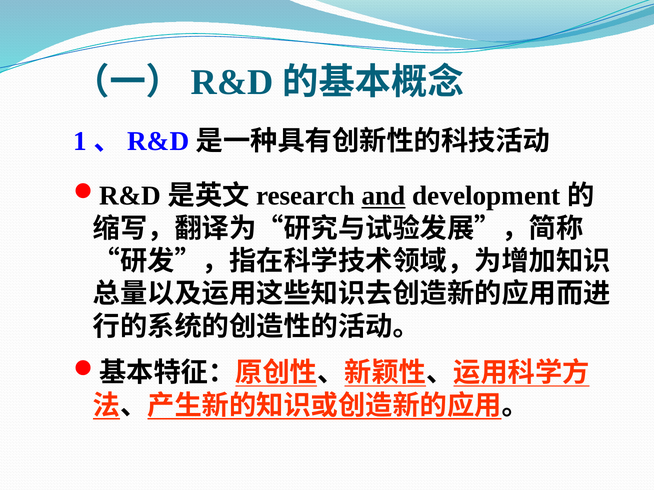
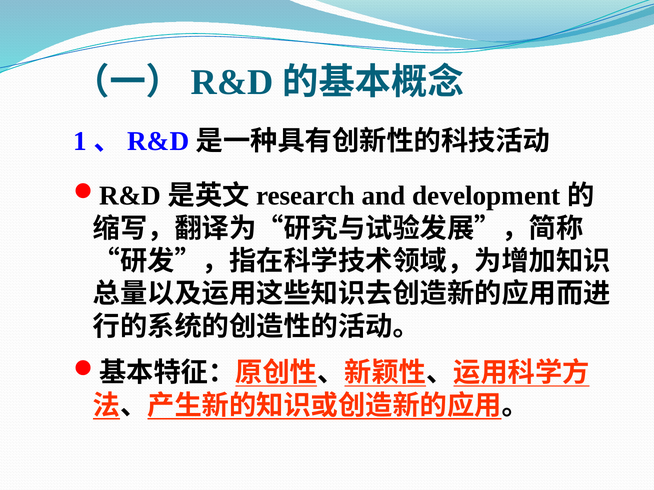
and underline: present -> none (384, 196)
